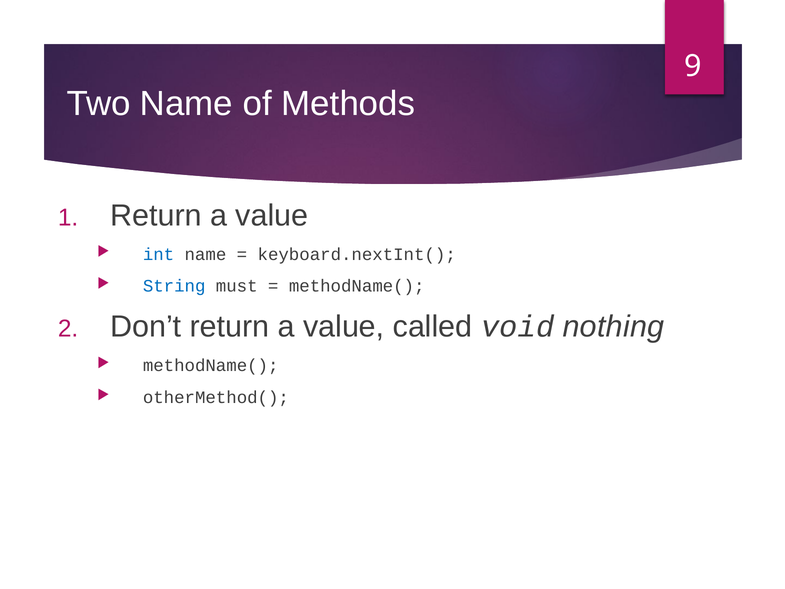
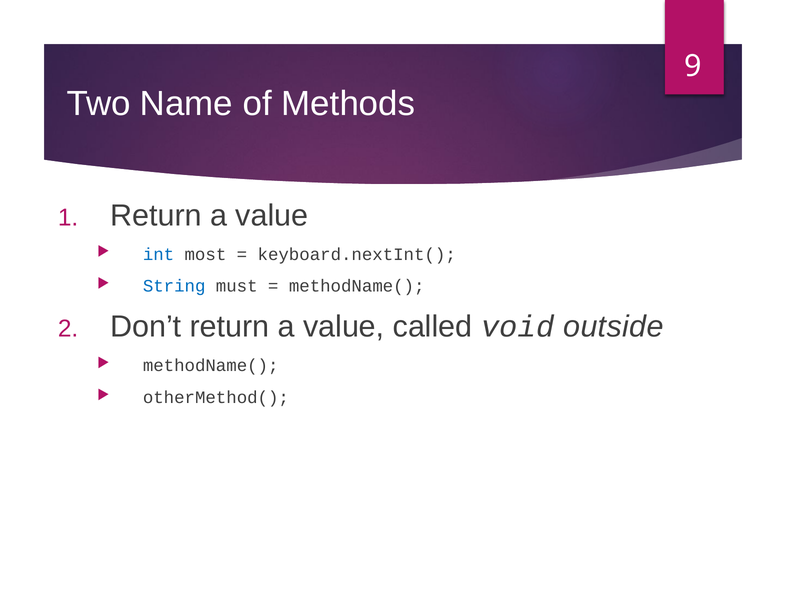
int name: name -> most (205, 254)
nothing: nothing -> outside (613, 327)
